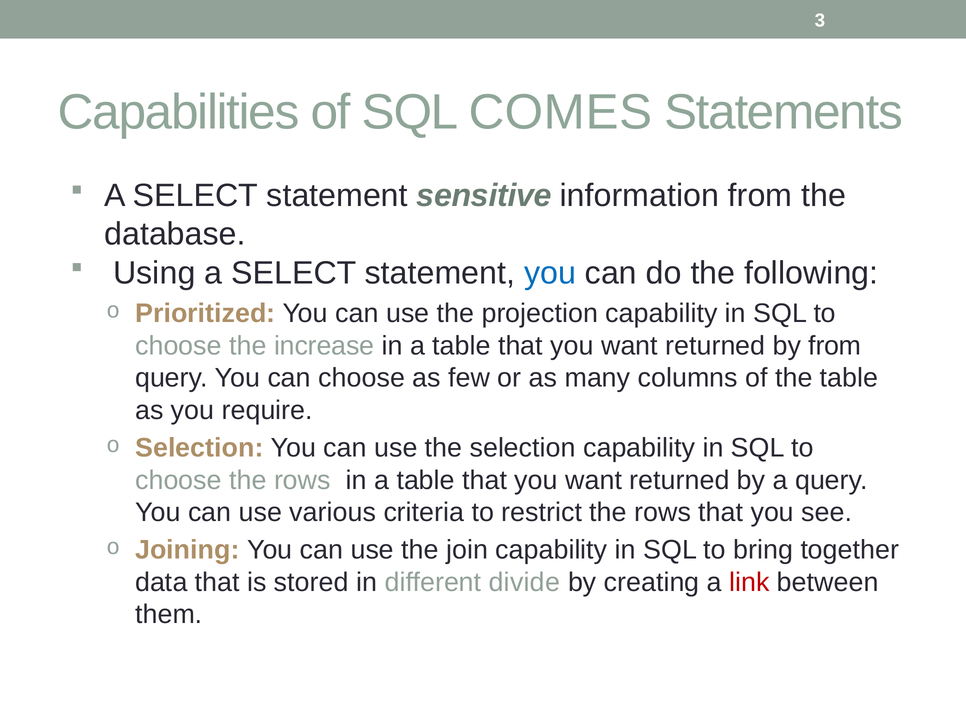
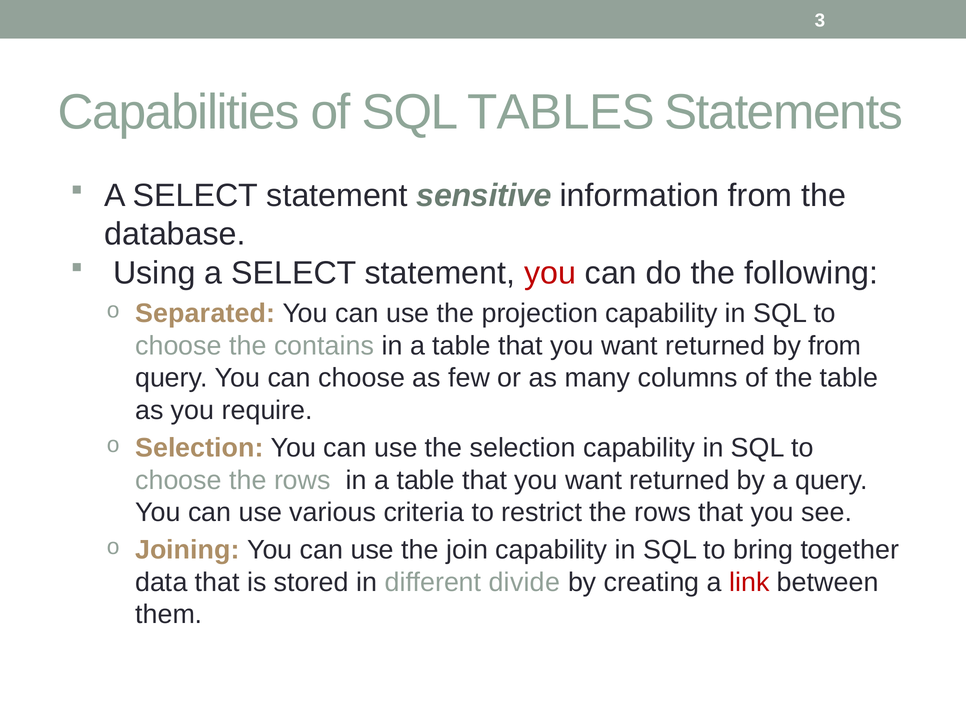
COMES: COMES -> TABLES (561, 112)
you colour: blue -> red (550, 273)
Prioritized: Prioritized -> Separated (205, 313)
increase: increase -> contains (324, 345)
